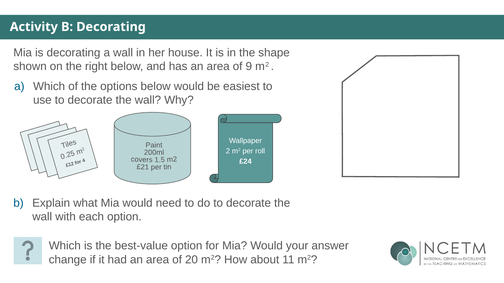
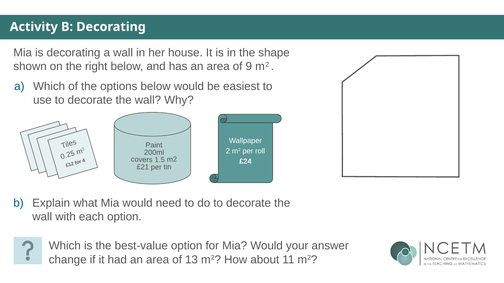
20: 20 -> 13 (192, 260)
